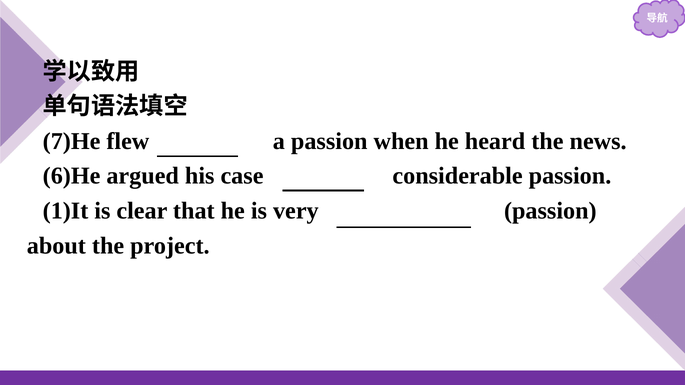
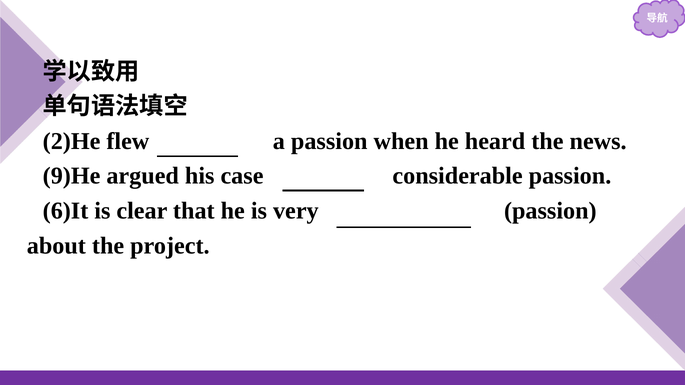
7)He: 7)He -> 2)He (72, 141)
6)He: 6)He -> 9)He (72, 176)
1)It: 1)It -> 6)It (66, 211)
